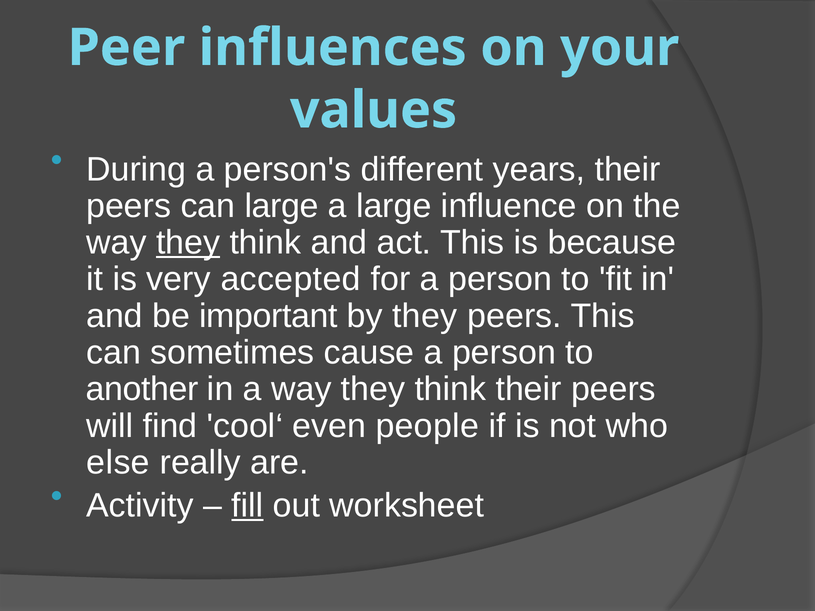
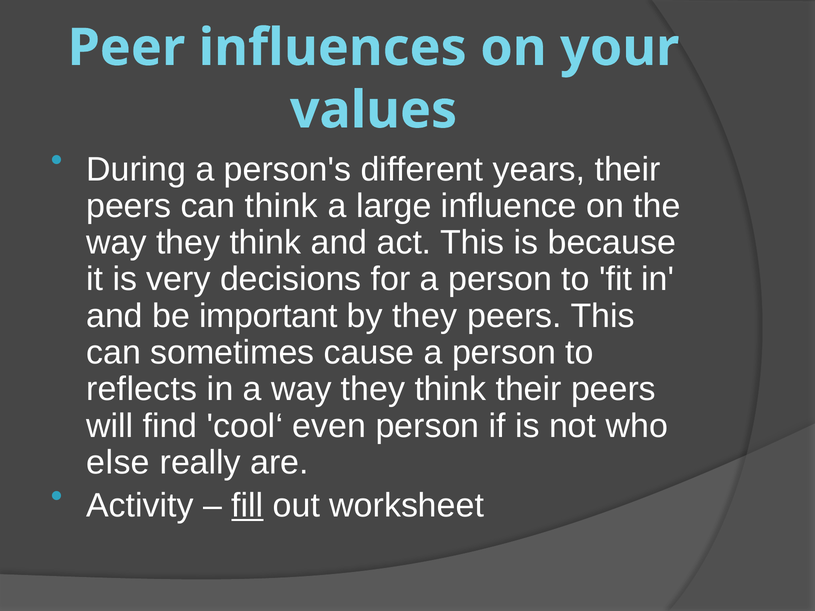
can large: large -> think (281, 206)
they underline: present -> none (188, 243)
accepted: accepted -> decisions (291, 279)
another: another -> reflects (142, 389)
even people: people -> person (427, 426)
